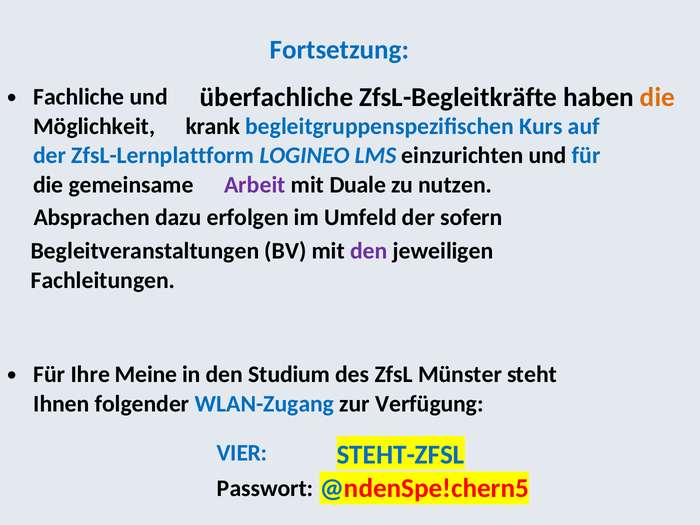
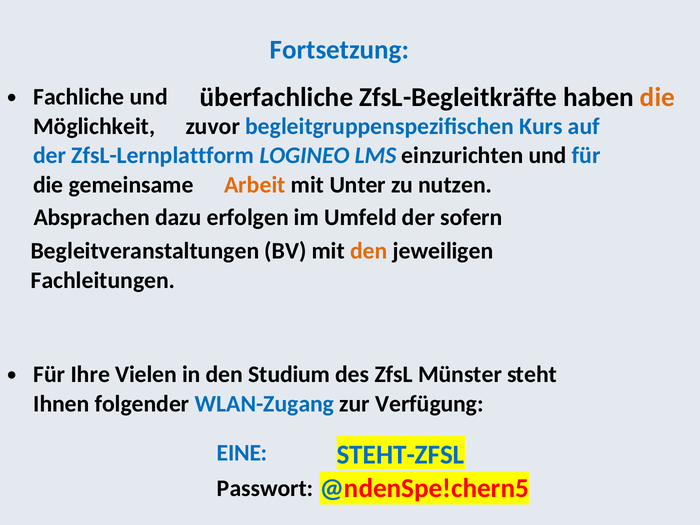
krank: krank -> zuvor (213, 126)
Arbeit colour: purple -> orange (255, 185)
Duale: Duale -> Unter (358, 185)
den colour: purple -> orange (369, 251)
Meine: Meine -> Vielen (146, 374)
VIER: VIER -> EINE (242, 453)
